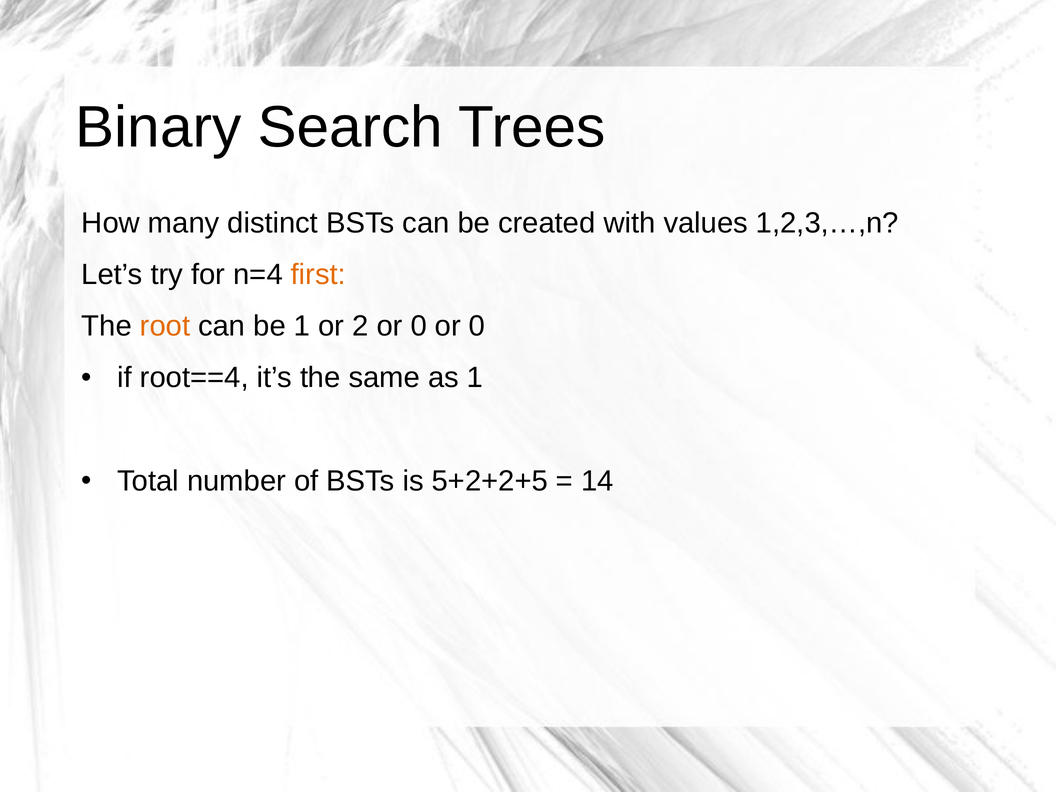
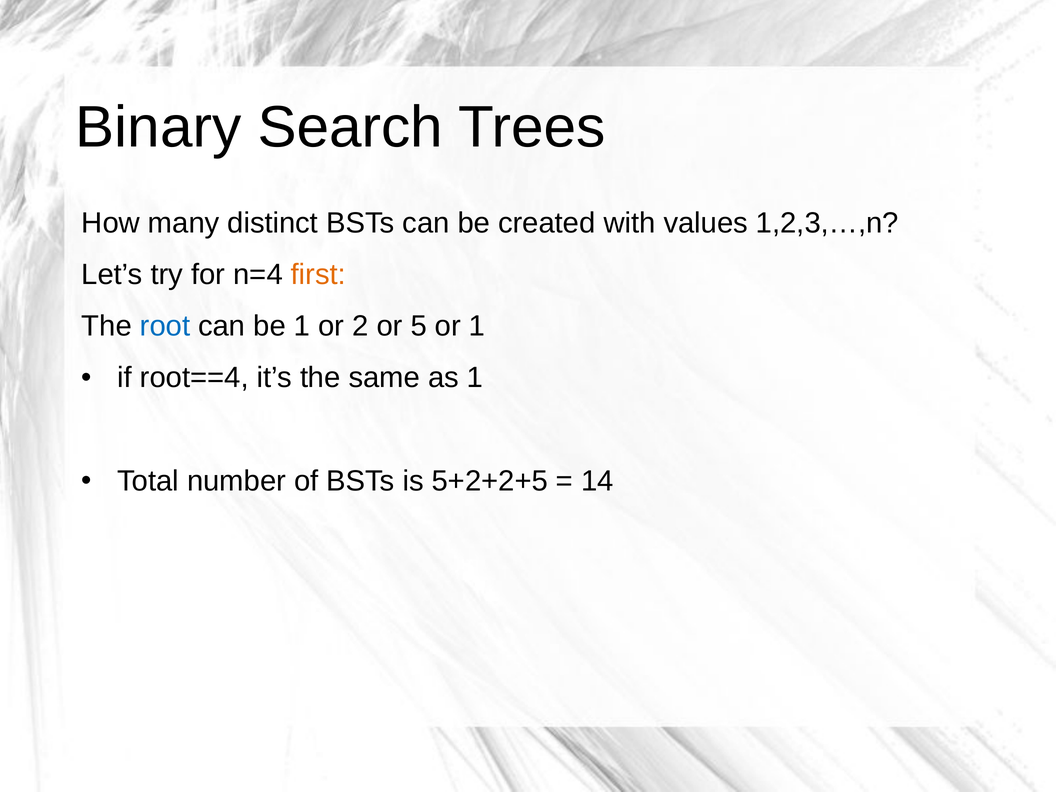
root colour: orange -> blue (165, 326)
2 or 0: 0 -> 5 (419, 326)
0: 0 -> 1 (477, 326)
